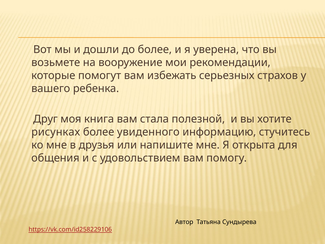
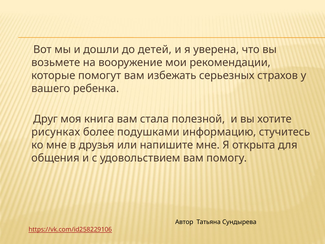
до более: более -> детей (155, 49)
увиденного: увиденного -> подушками (148, 132)
